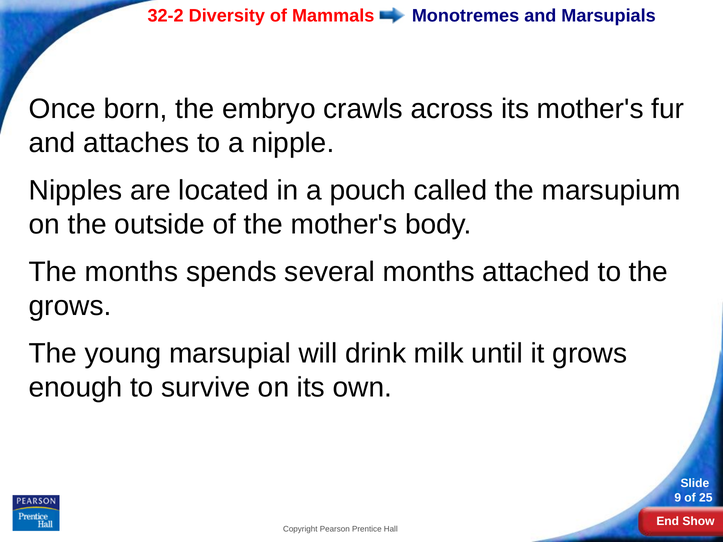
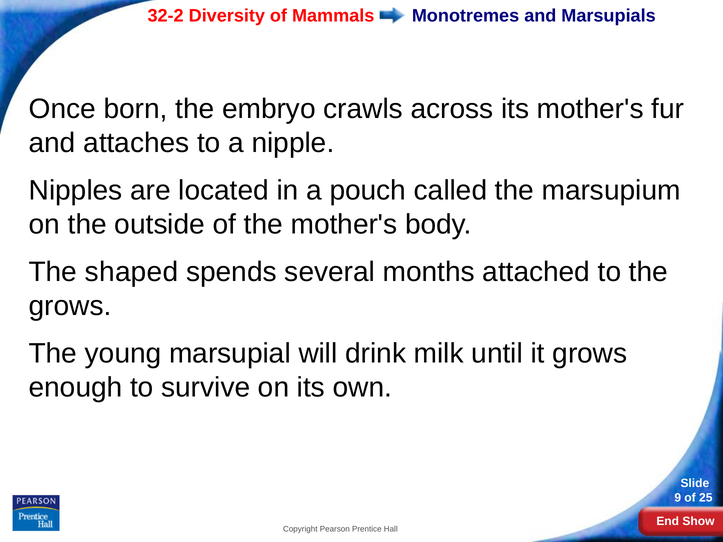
The months: months -> shaped (132, 272)
